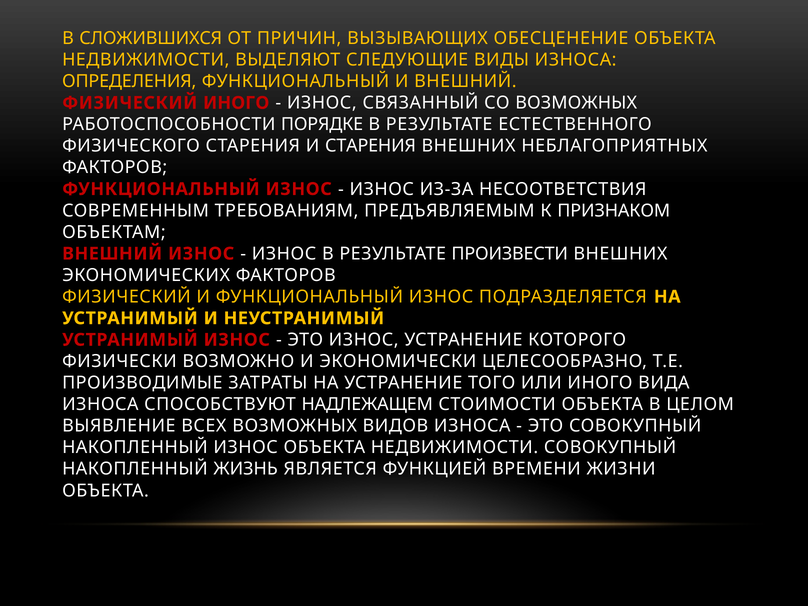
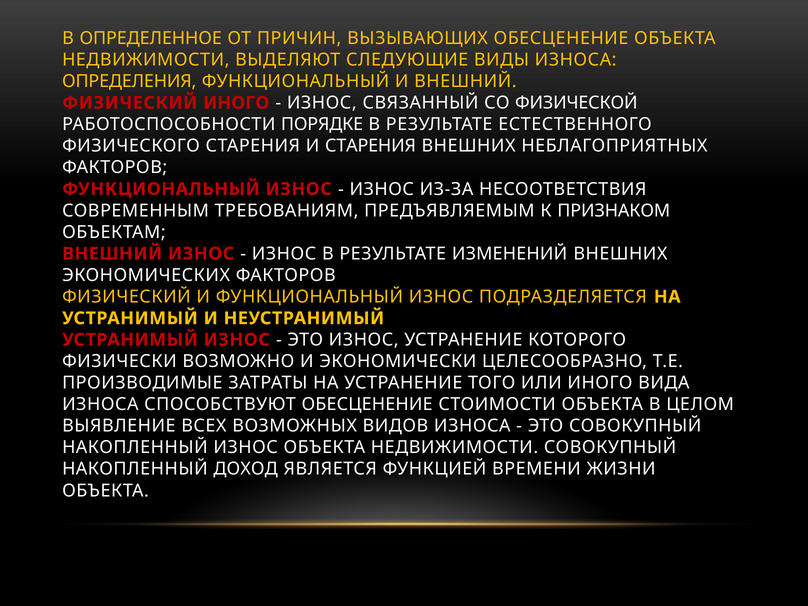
СЛОЖИВШИХСЯ: СЛОЖИВШИХСЯ -> ОПРЕДЕЛЕННОЕ (151, 38)
СО ВОЗМОЖНЫХ: ВОЗМОЖНЫХ -> ФИЗИЧЕСКОЙ (576, 103)
ПРОИЗВЕСТИ: ПРОИЗВЕСТИ -> ИЗМЕНЕНИЙ (510, 254)
СПОСОБСТВУЮТ НАДЛЕЖАЩЕМ: НАДЛЕЖАЩЕМ -> ОБЕСЦЕНЕНИЕ (367, 404)
ЖИЗНЬ: ЖИЗНЬ -> ДОХОД (246, 469)
